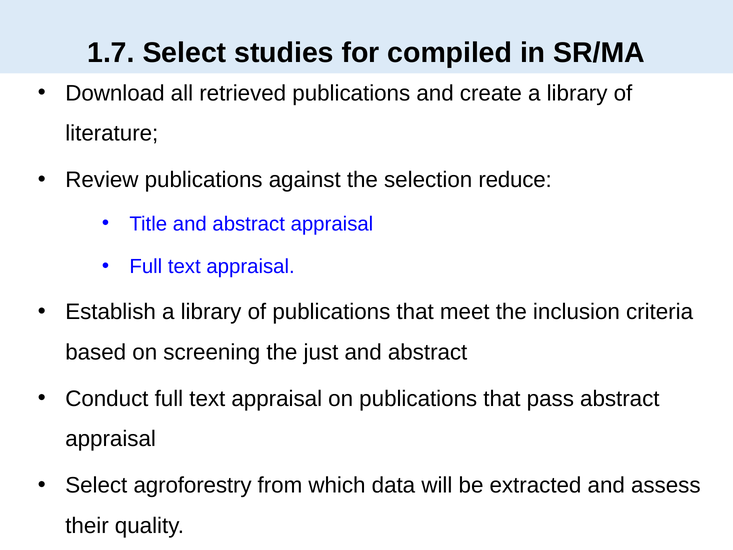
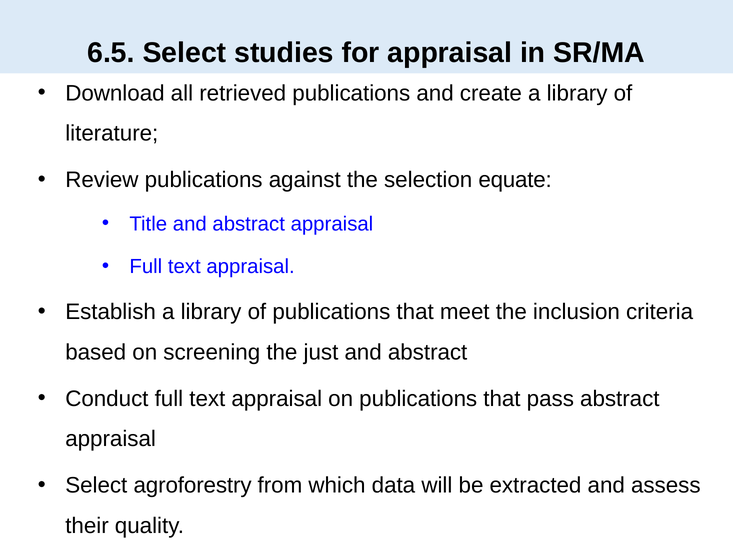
1.7: 1.7 -> 6.5 (111, 53)
for compiled: compiled -> appraisal (450, 53)
reduce: reduce -> equate (515, 180)
